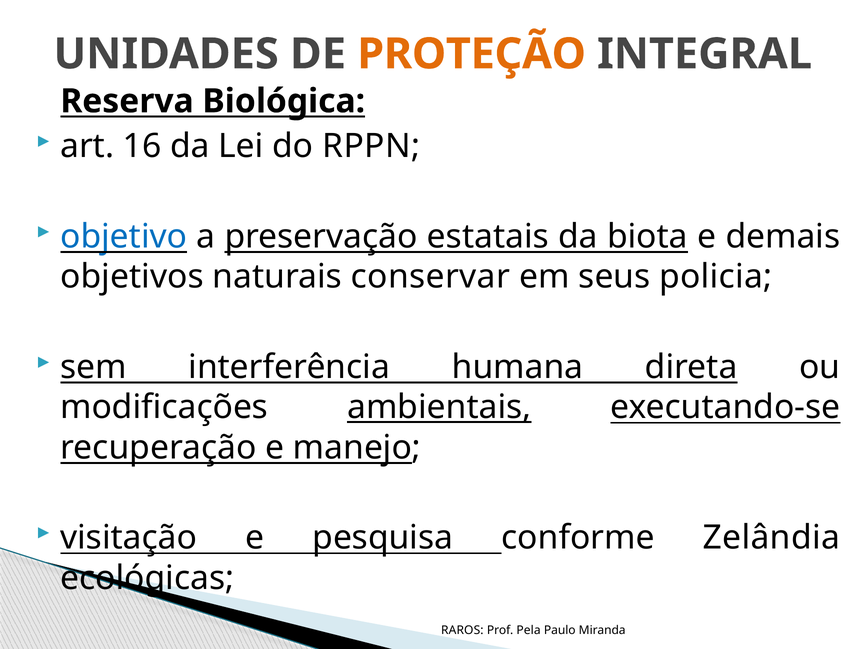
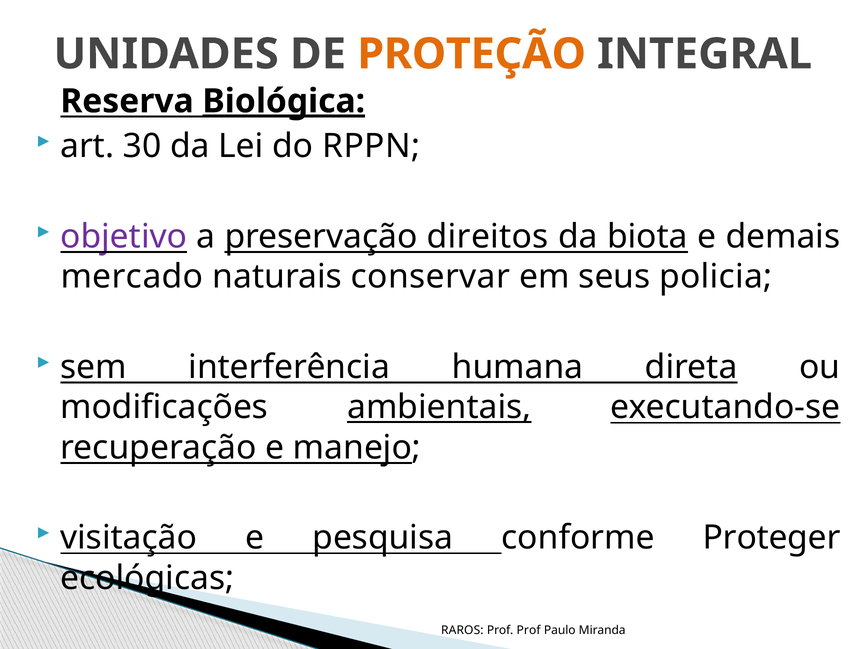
Biológica underline: none -> present (284, 101)
16: 16 -> 30 (142, 146)
objetivo colour: blue -> purple (124, 237)
estatais: estatais -> direitos (488, 237)
objetivos: objetivos -> mercado (132, 277)
Zelândia: Zelândia -> Proteger (772, 538)
Prof Pela: Pela -> Prof (529, 631)
